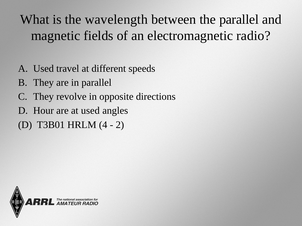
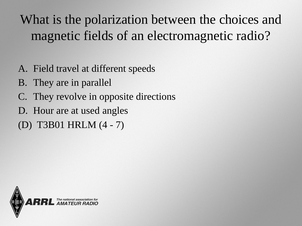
wavelength: wavelength -> polarization (116, 20)
the parallel: parallel -> choices (239, 20)
Used: Used -> Field (43, 69)
2: 2 -> 7 (120, 125)
